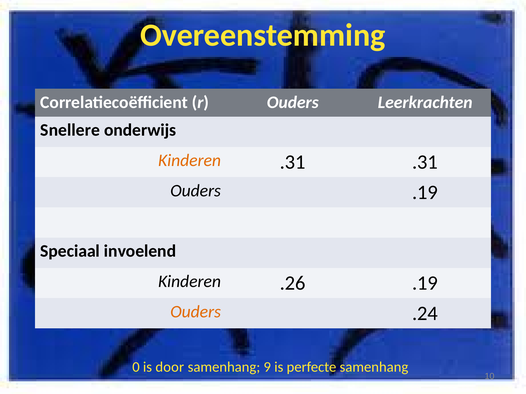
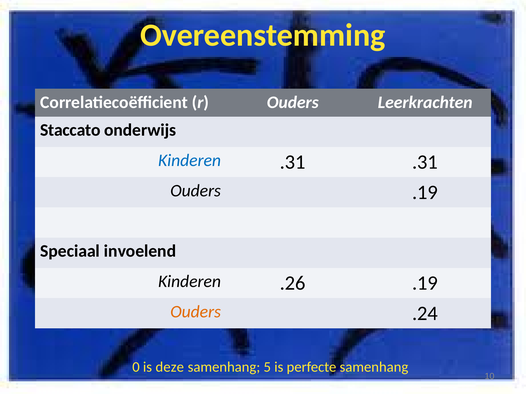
Snellere: Snellere -> Staccato (70, 130)
Kinderen colour: orange -> blue (190, 161)
door: door -> deze (170, 367)
9: 9 -> 5 (267, 367)
